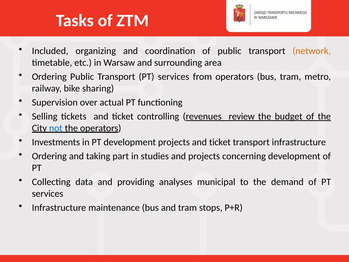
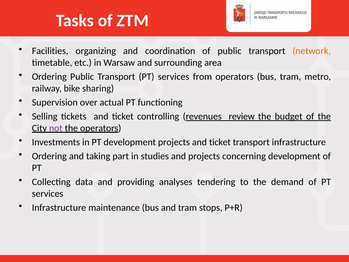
Included: Included -> Facilities (50, 51)
not colour: blue -> purple (56, 128)
municipal: municipal -> tendering (216, 182)
